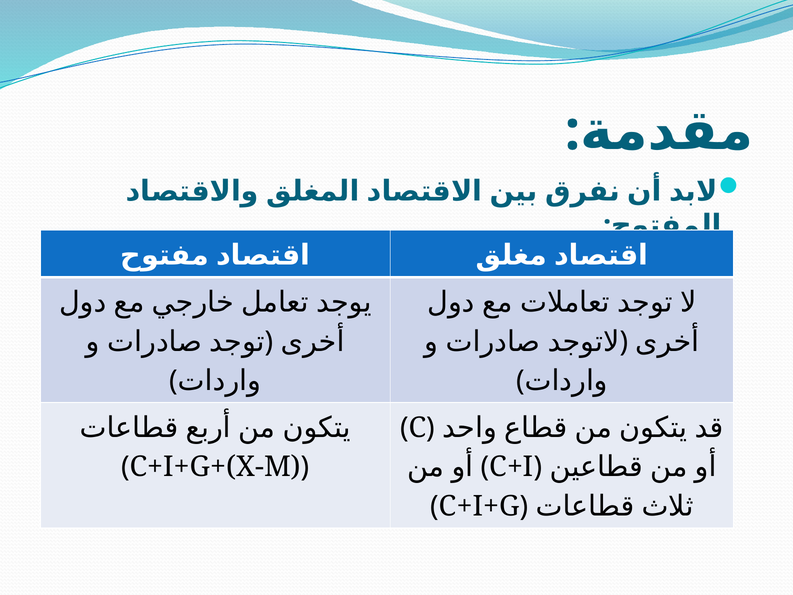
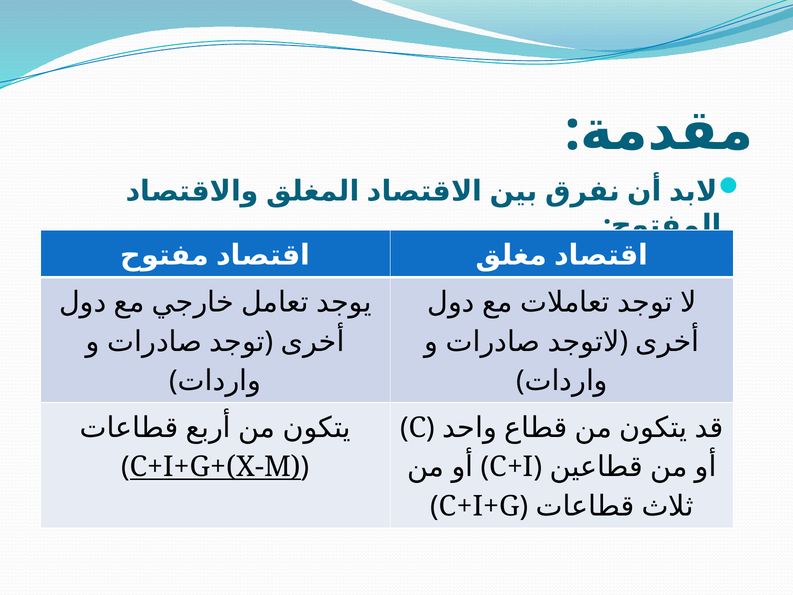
C+I+G+(X-M underline: none -> present (215, 467)
